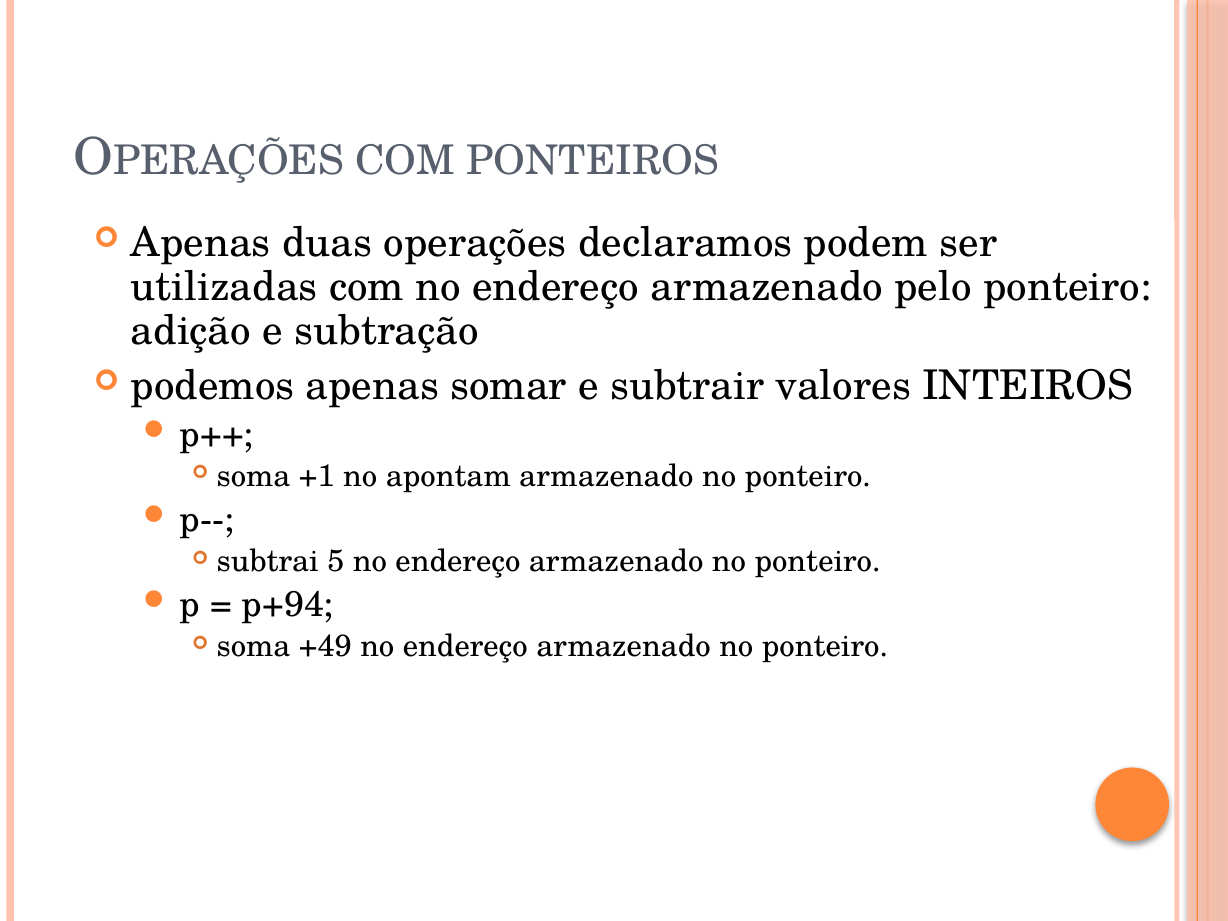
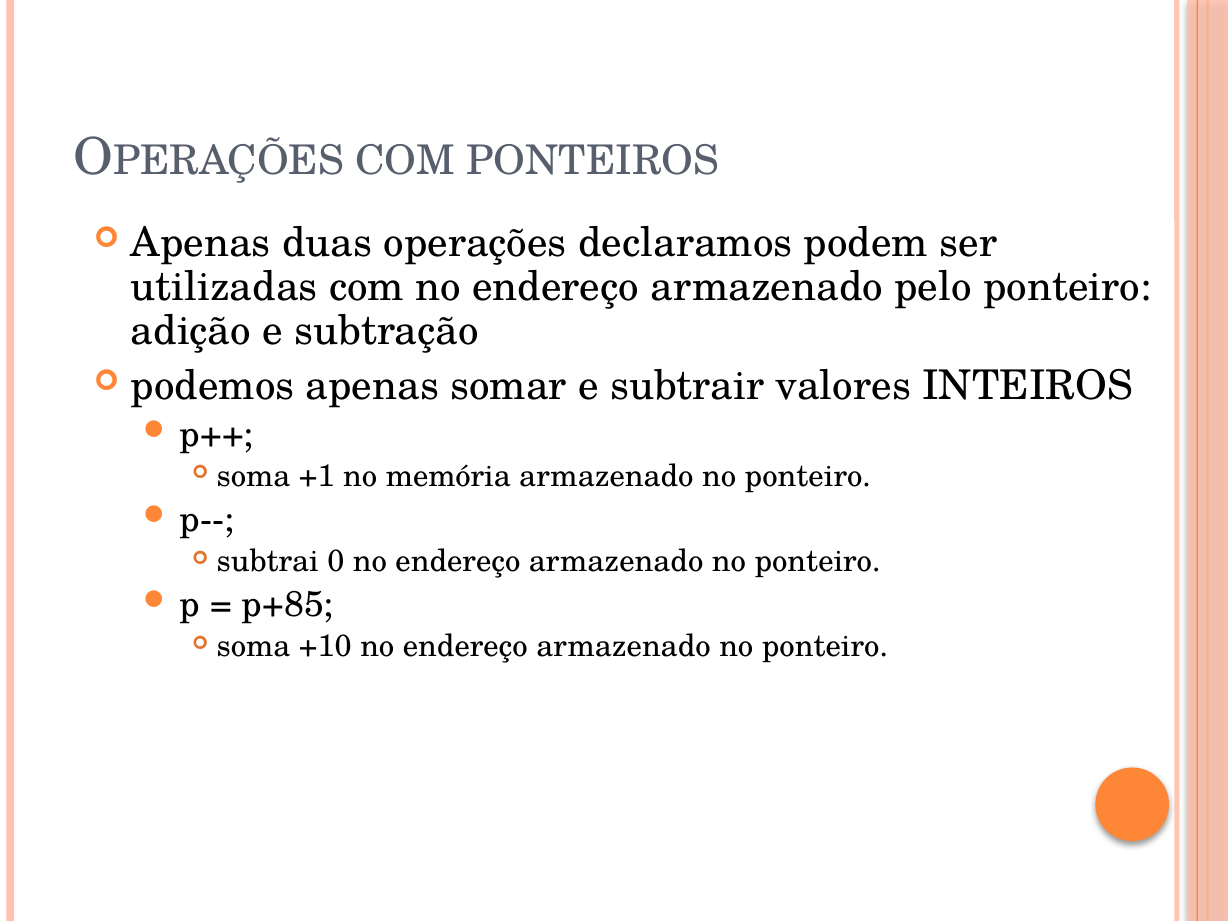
apontam: apontam -> memória (448, 476)
5: 5 -> 0 (336, 561)
p+94: p+94 -> p+85 (288, 604)
+49: +49 -> +10 (325, 647)
